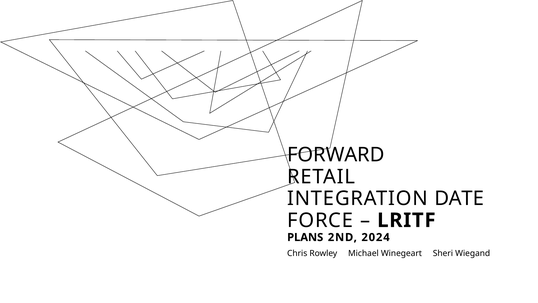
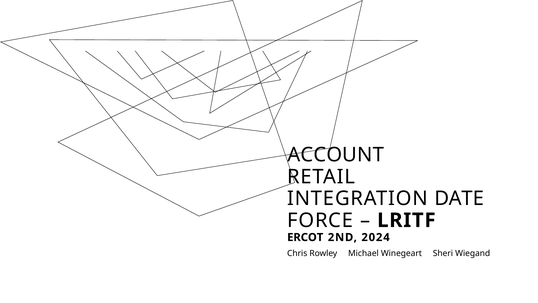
FORWARD: FORWARD -> ACCOUNT (336, 155)
PLANS: PLANS -> ERCOT (305, 237)
